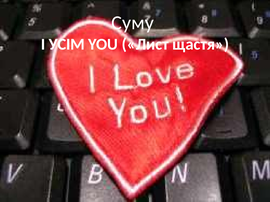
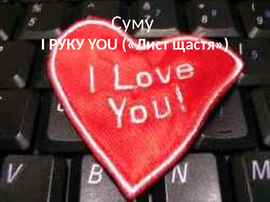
УСІМ: УСІМ -> РУКУ (67, 44)
